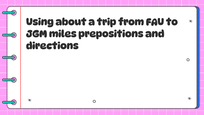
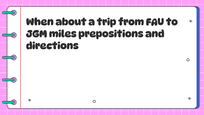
Using: Using -> When (40, 22)
